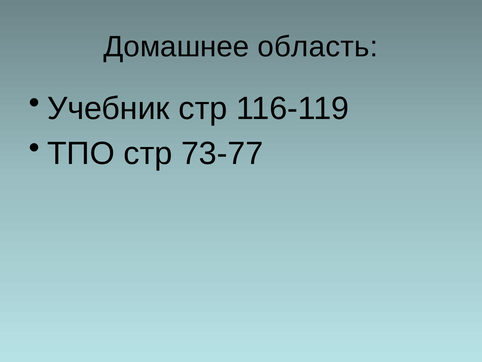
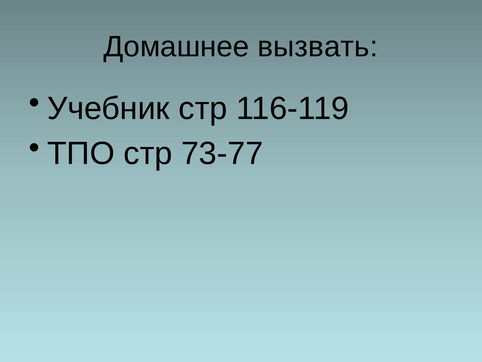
область: область -> вызвать (318, 47)
